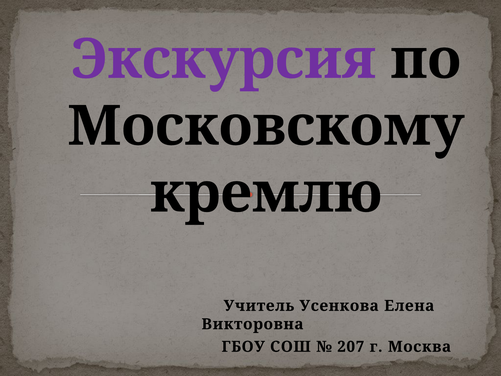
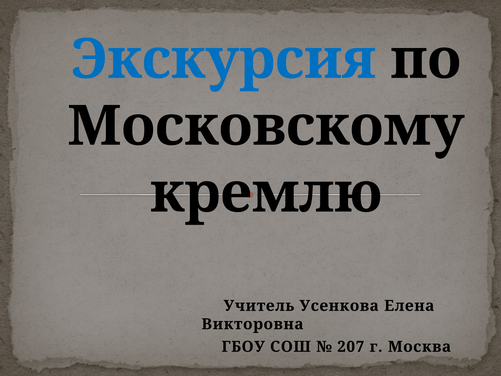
Экскурсия colour: purple -> blue (223, 59)
